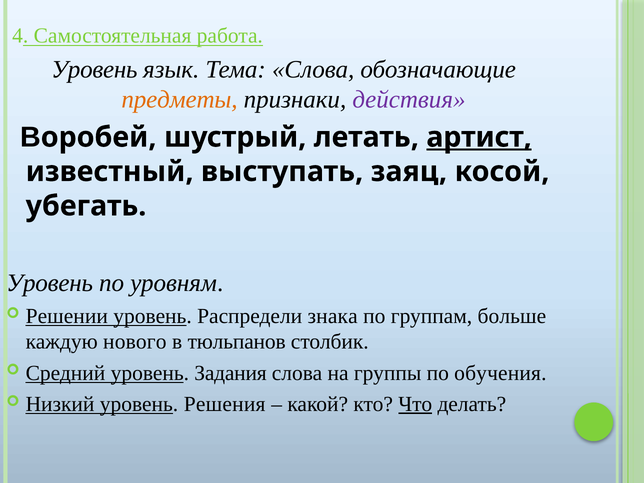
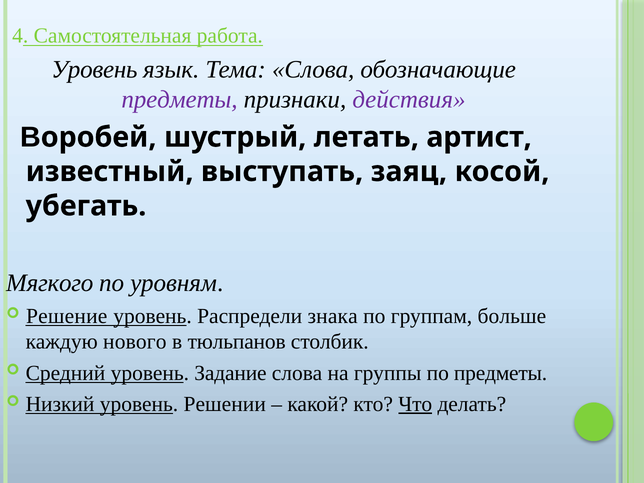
предметы colour: orange -> purple (180, 99)
артист underline: present -> none (479, 137)
Уровень: Уровень -> Мягкого (50, 283)
Решении: Решении -> Решение (67, 316)
Задания: Задания -> Задание (230, 373)
по обучения: обучения -> предметы (501, 373)
Решения: Решения -> Решении (225, 404)
